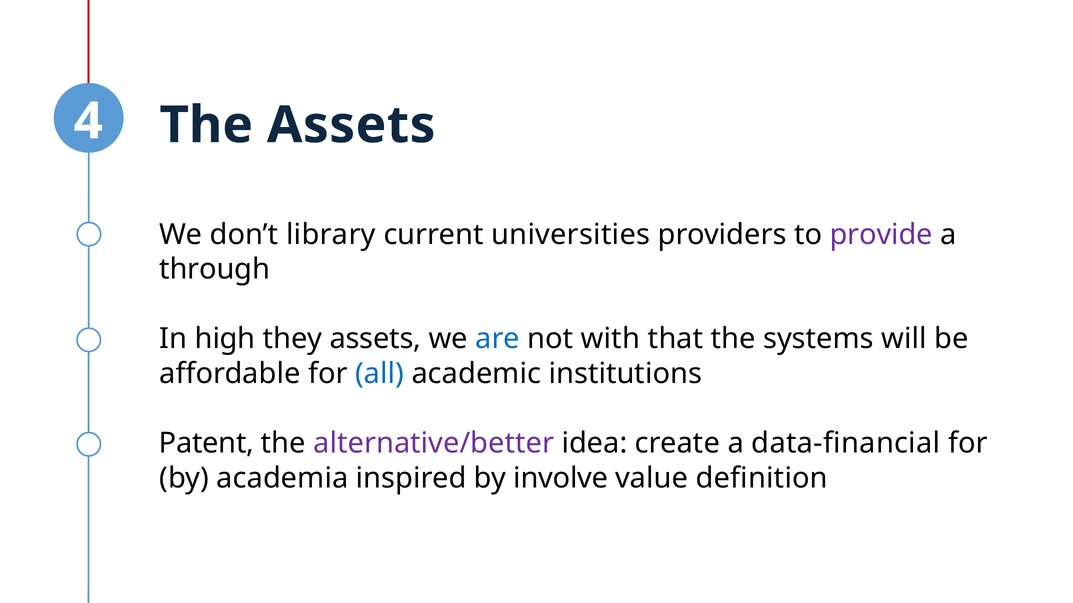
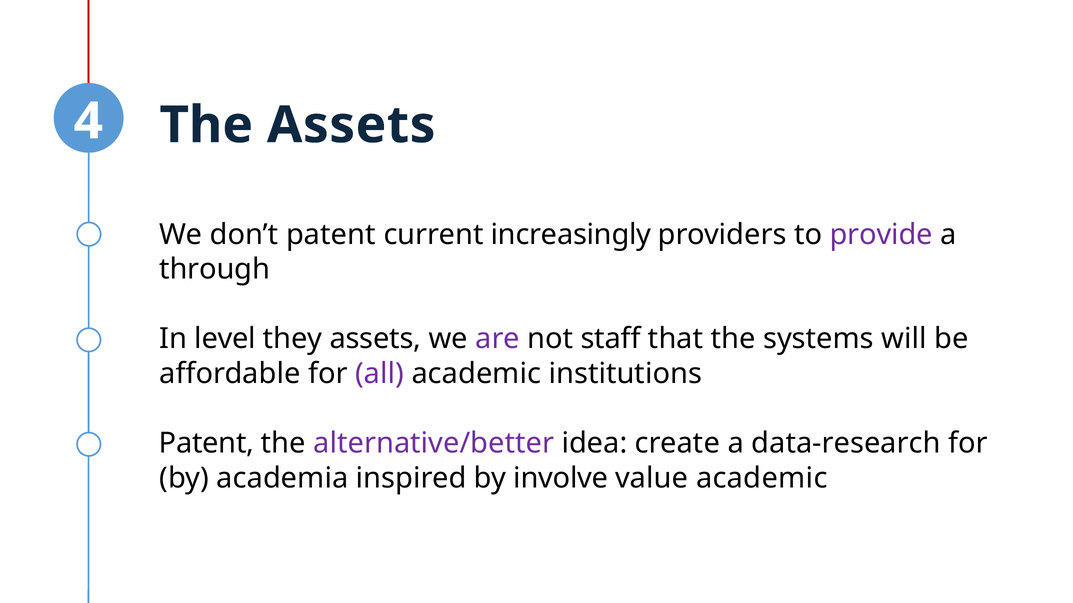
don’t library: library -> patent (331, 235)
universities: universities -> increasingly (571, 235)
high: high -> level (225, 339)
are colour: blue -> purple (498, 339)
with: with -> staff (611, 339)
all colour: blue -> purple (380, 374)
data-financial: data-financial -> data-research (846, 444)
value definition: definition -> academic (762, 479)
